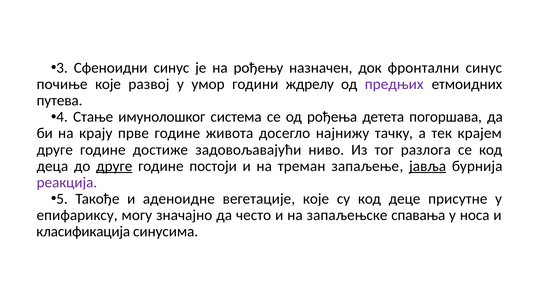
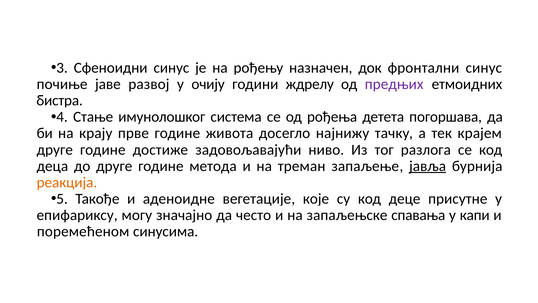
које: које -> јаве (108, 84)
умор: умор -> очију (208, 84)
путева: путева -> бистра (60, 100)
друге underline: present -> none (114, 166)
постоји: постоји -> метода (213, 166)
реакција colour: purple -> orange (67, 182)
носа: носа -> капи (475, 215)
класификација: класификација -> поремећеном (83, 231)
